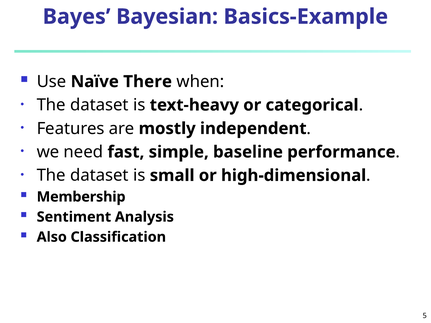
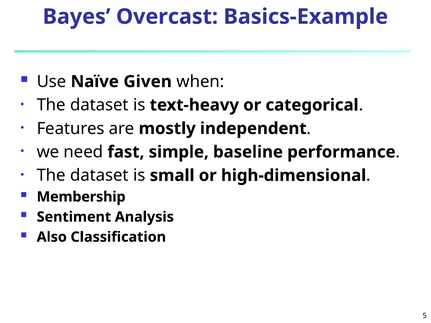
Bayesian: Bayesian -> Overcast (167, 17)
There: There -> Given (148, 82)
